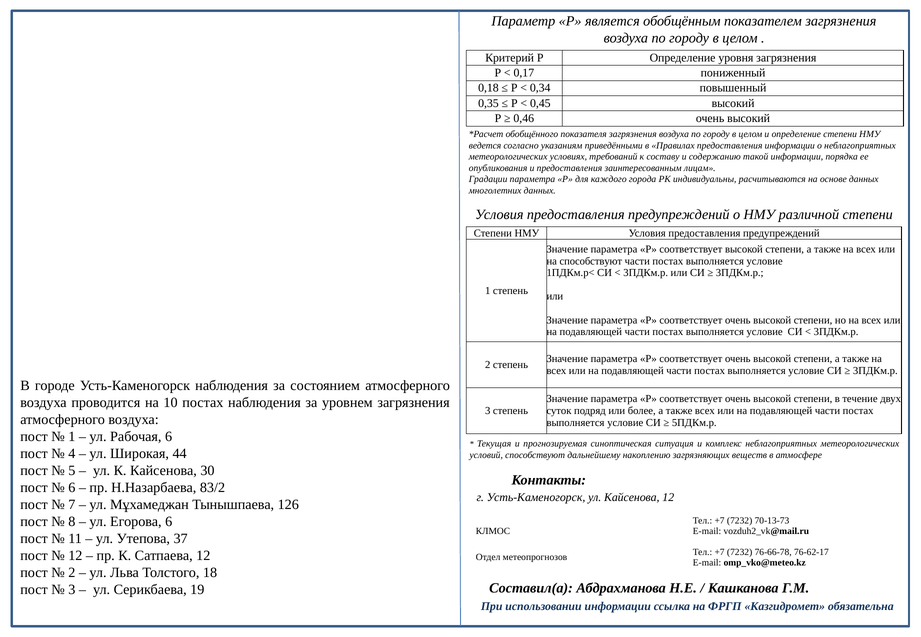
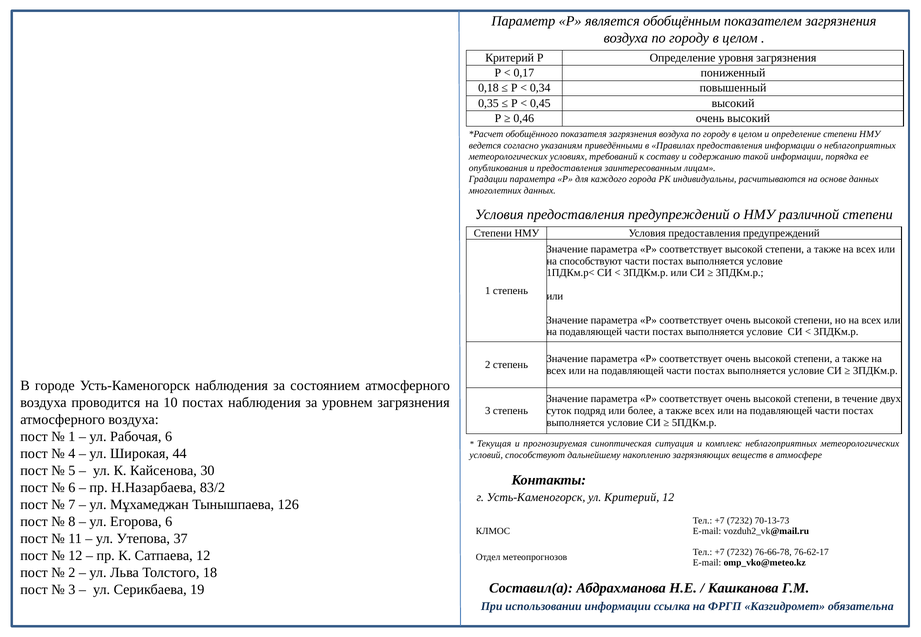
ул Кайсенова: Кайсенова -> Критерий (632, 498)
